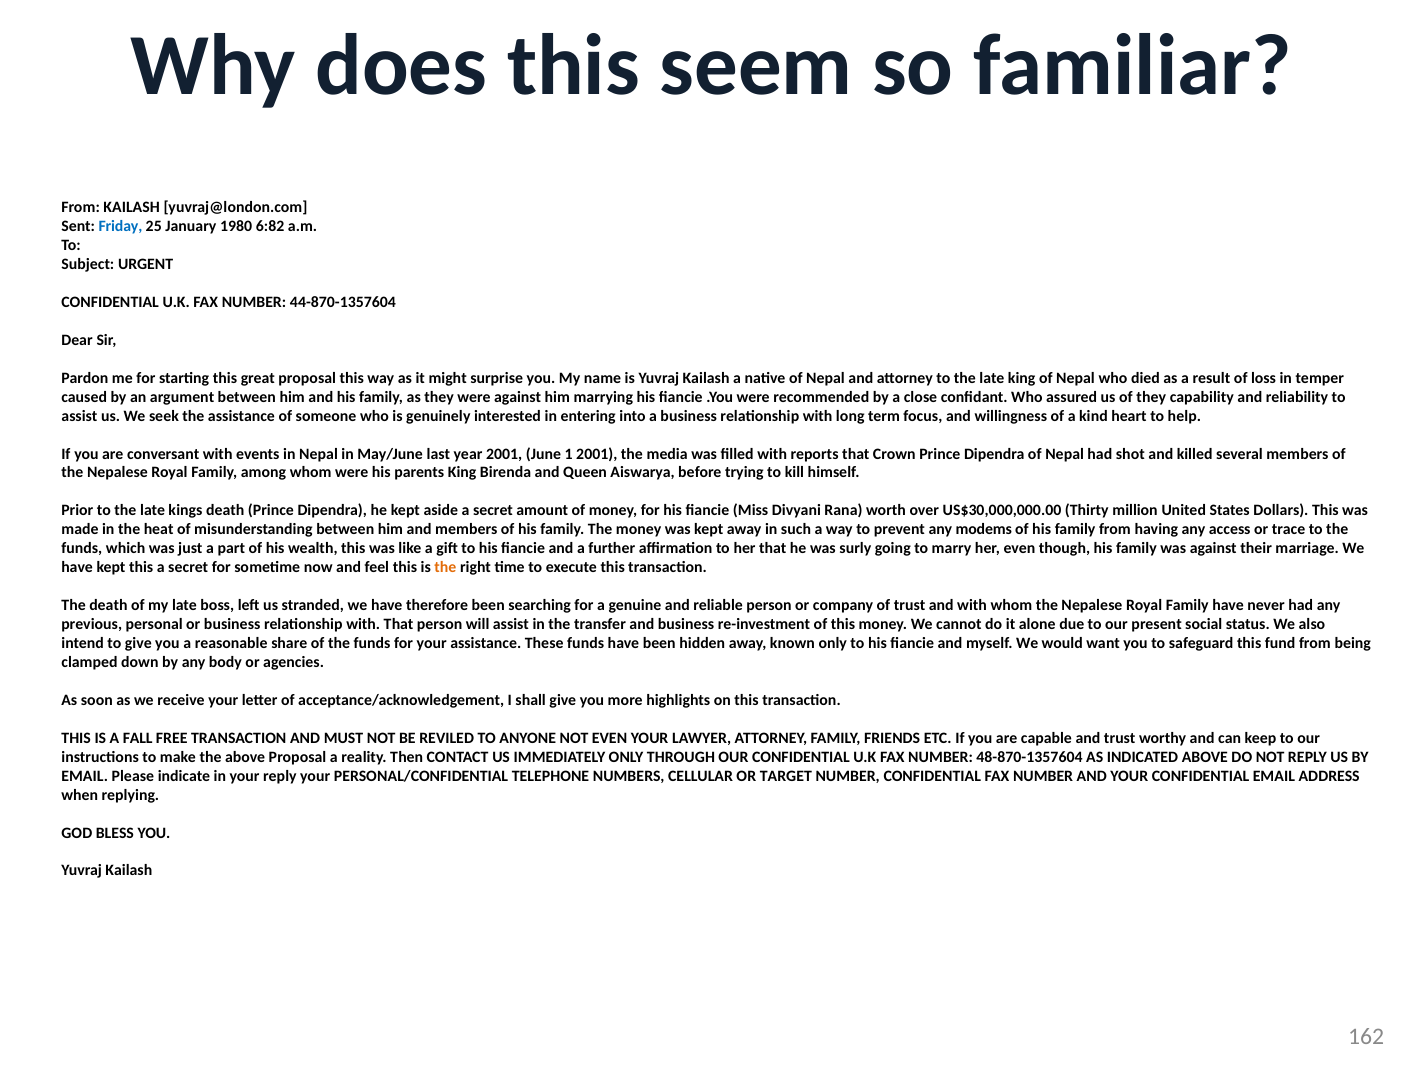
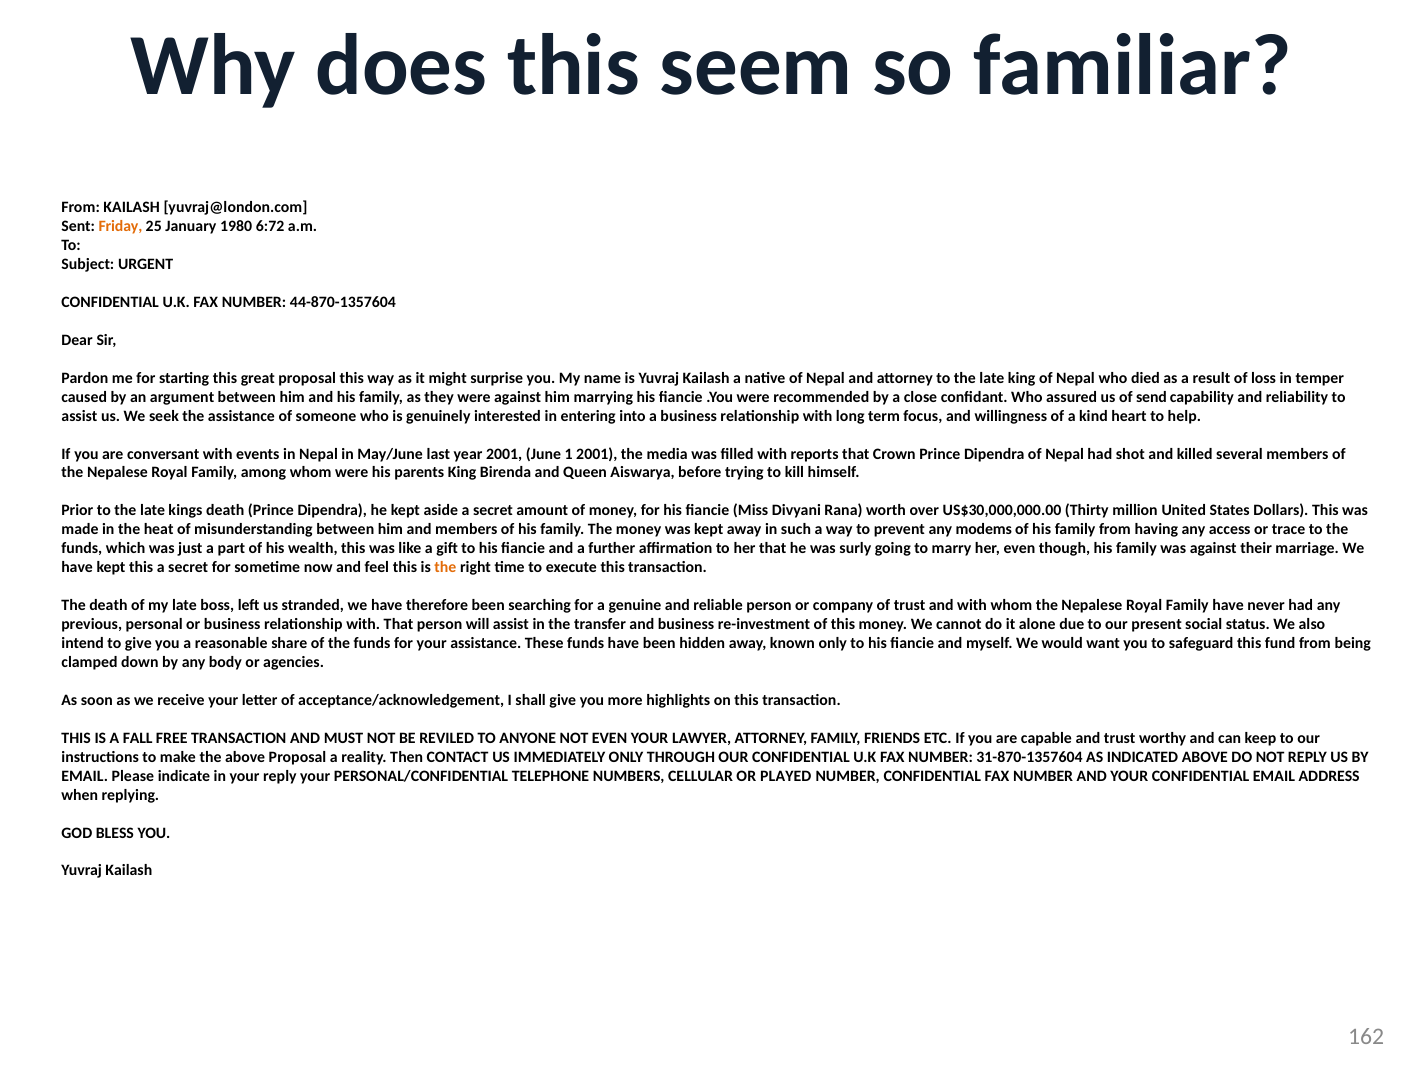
Friday colour: blue -> orange (120, 226)
6:82: 6:82 -> 6:72 (270, 226)
of they: they -> send (1151, 397)
48-870-1357604: 48-870-1357604 -> 31-870-1357604 (1030, 757)
TARGET: TARGET -> PLAYED (786, 776)
